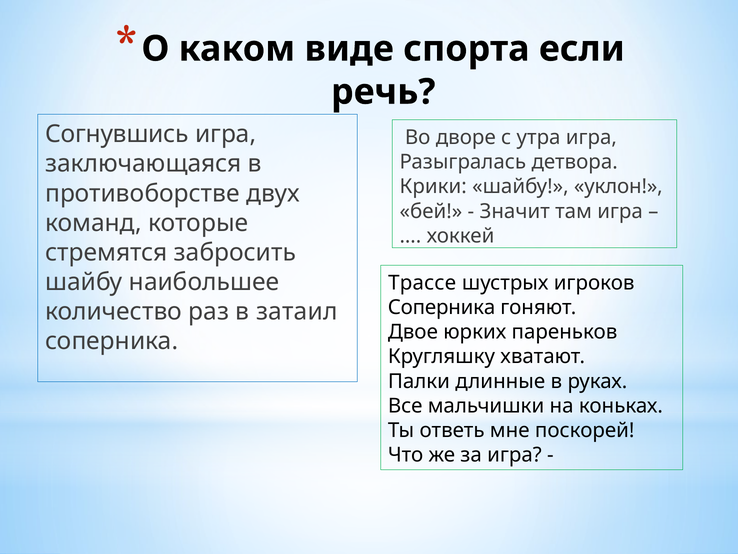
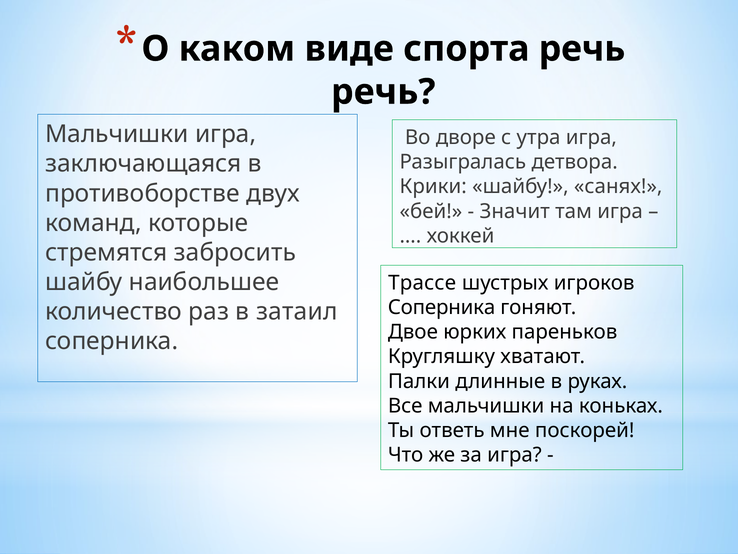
спорта если: если -> речь (582, 49)
Согнувшись: Согнувшись -> Мальчишки (117, 134)
уклон: уклон -> санях (618, 186)
